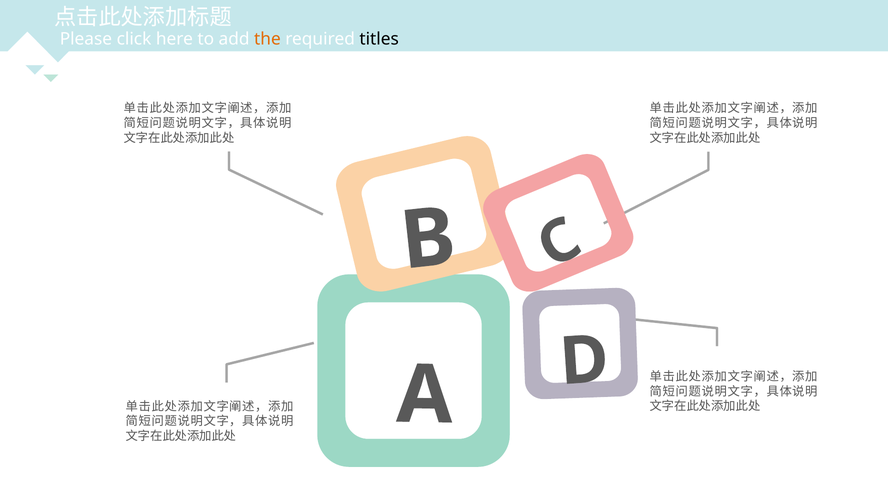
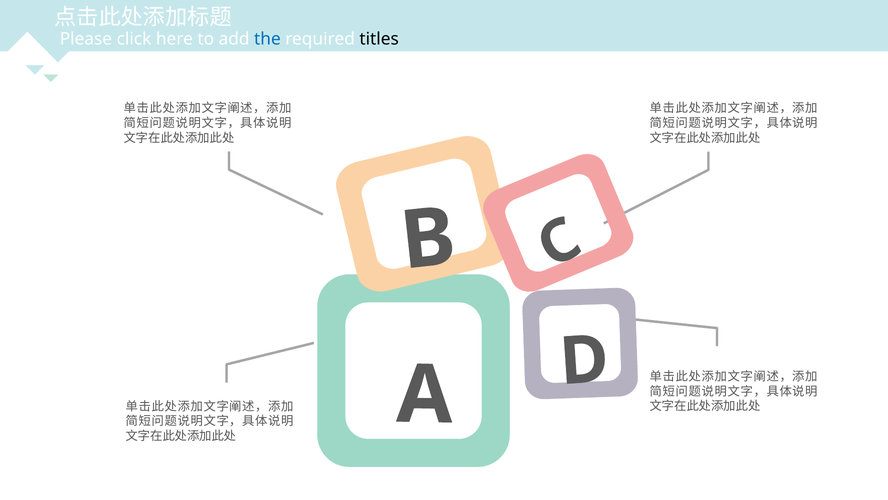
the colour: orange -> blue (267, 39)
